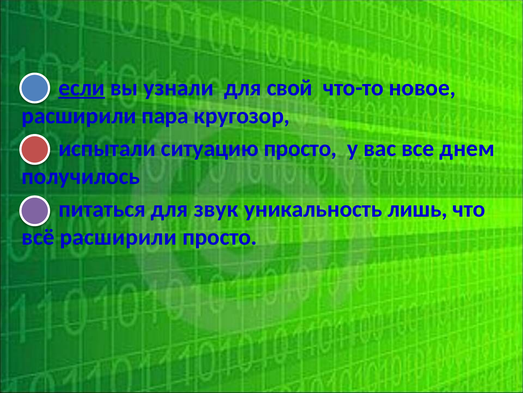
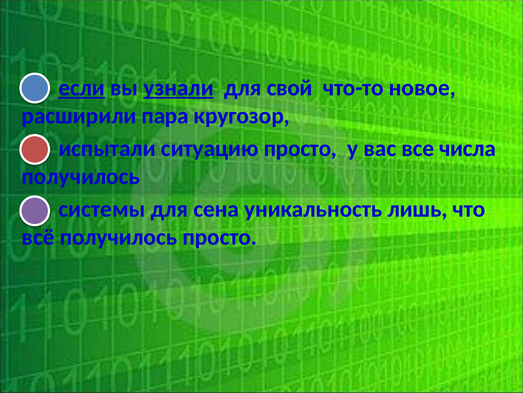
узнали underline: none -> present (179, 88)
днем: днем -> числа (467, 148)
питаться: питаться -> системы (102, 209)
звук: звук -> сена (216, 209)
всё расширили: расширили -> получилось (118, 237)
